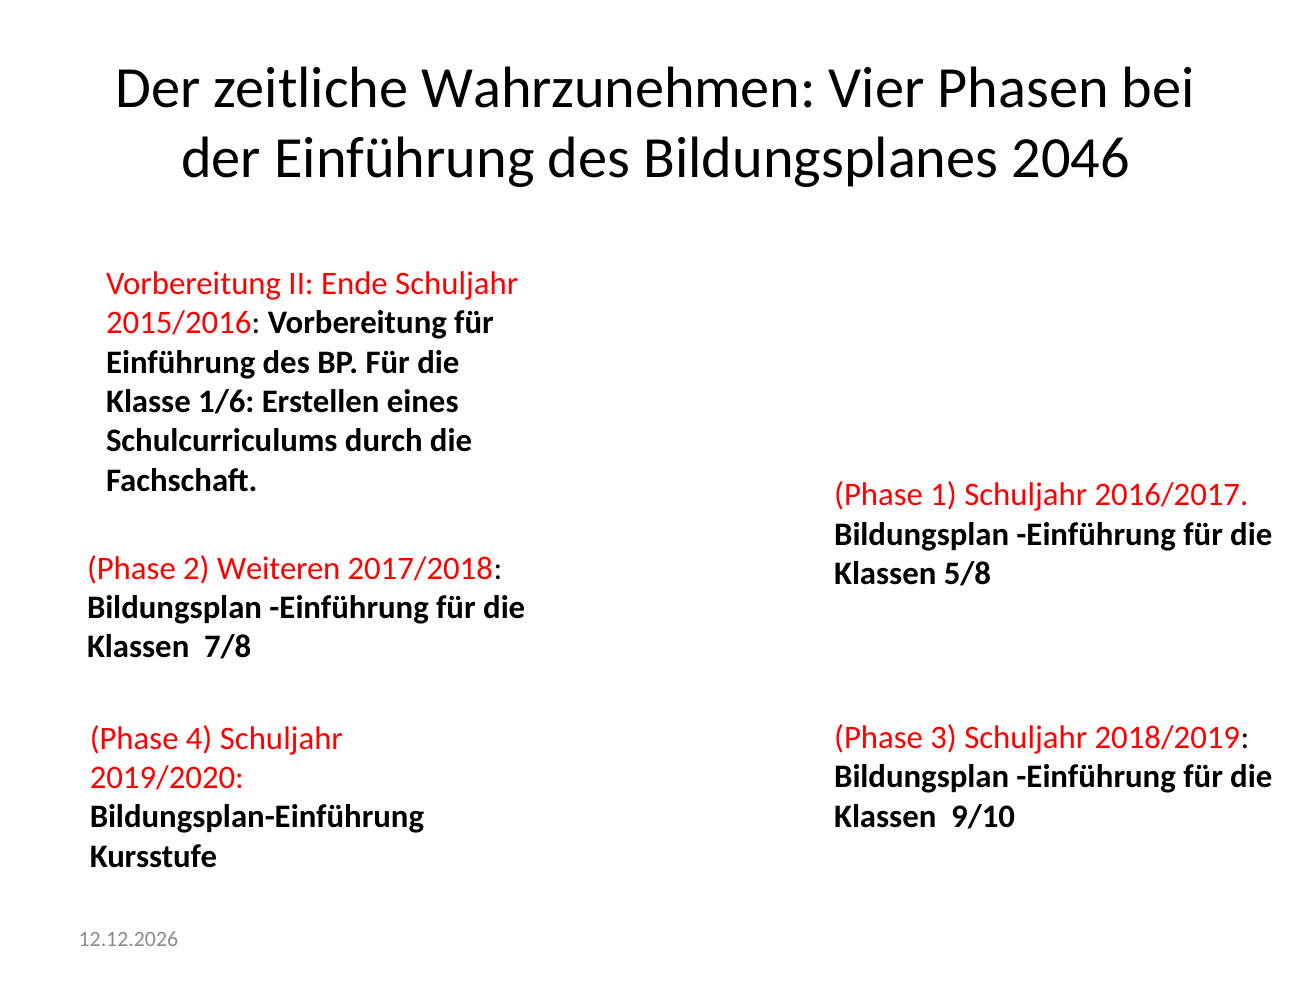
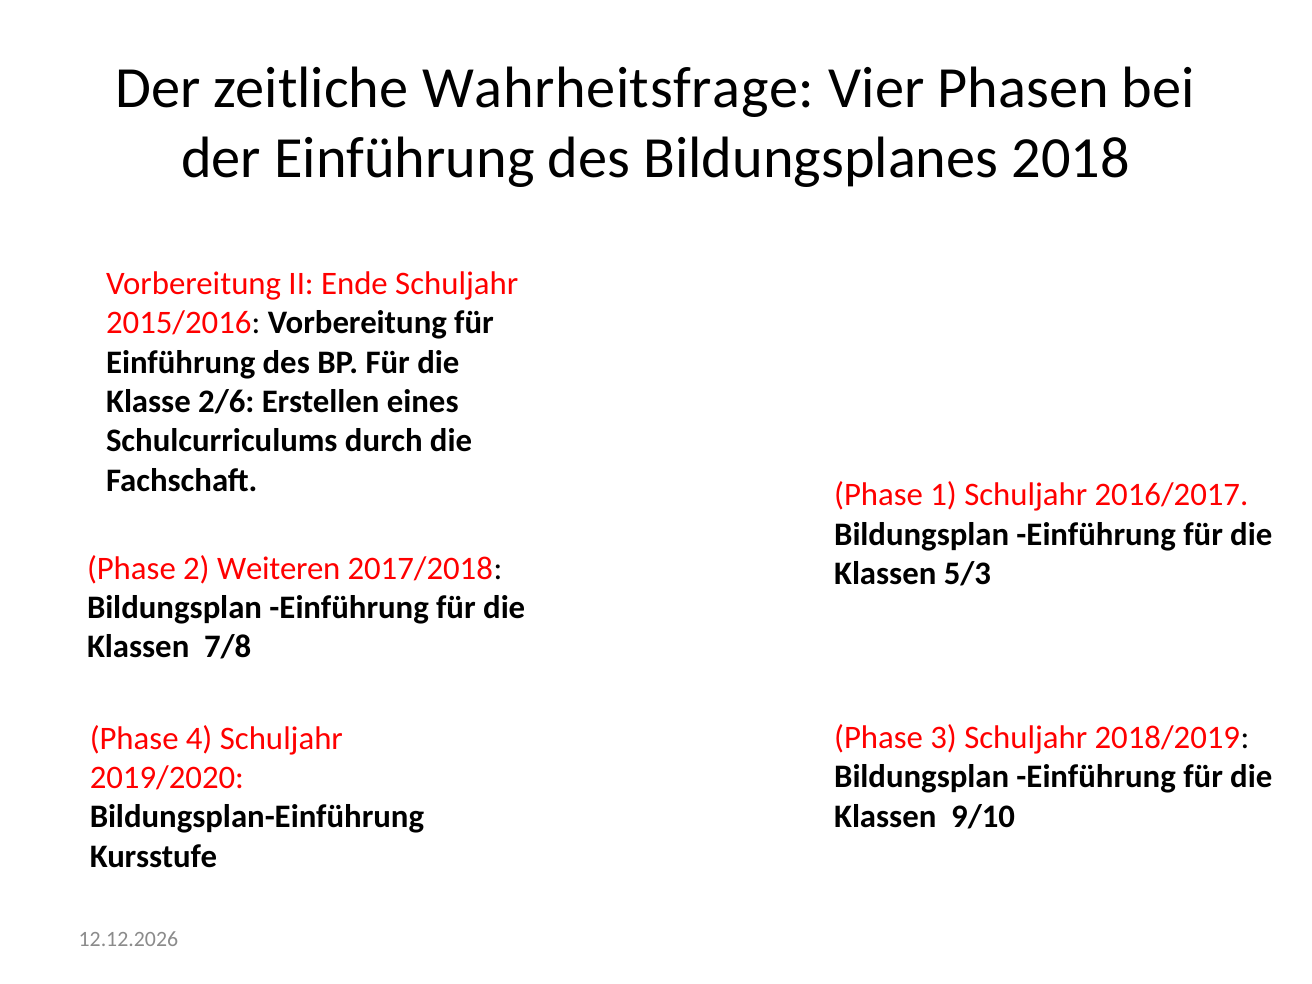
Wahrzunehmen: Wahrzunehmen -> Wahrheitsfrage (618, 88)
2046: 2046 -> 2018 (1071, 158)
1/6: 1/6 -> 2/6 (226, 402)
5/8: 5/8 -> 5/3 (967, 574)
